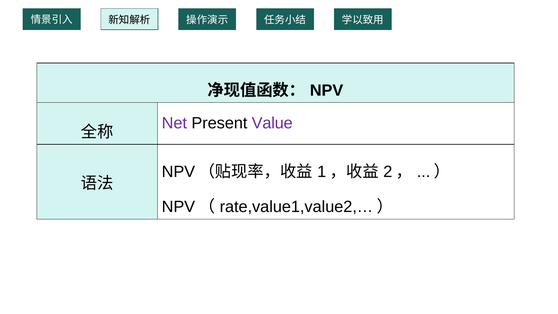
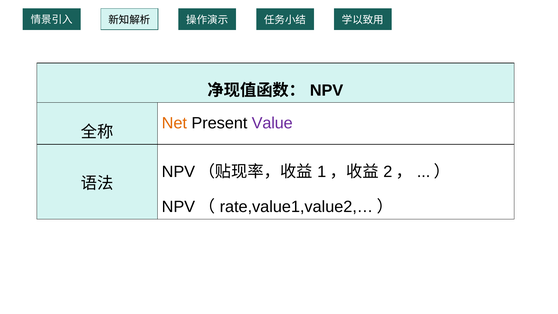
Net colour: purple -> orange (174, 123)
